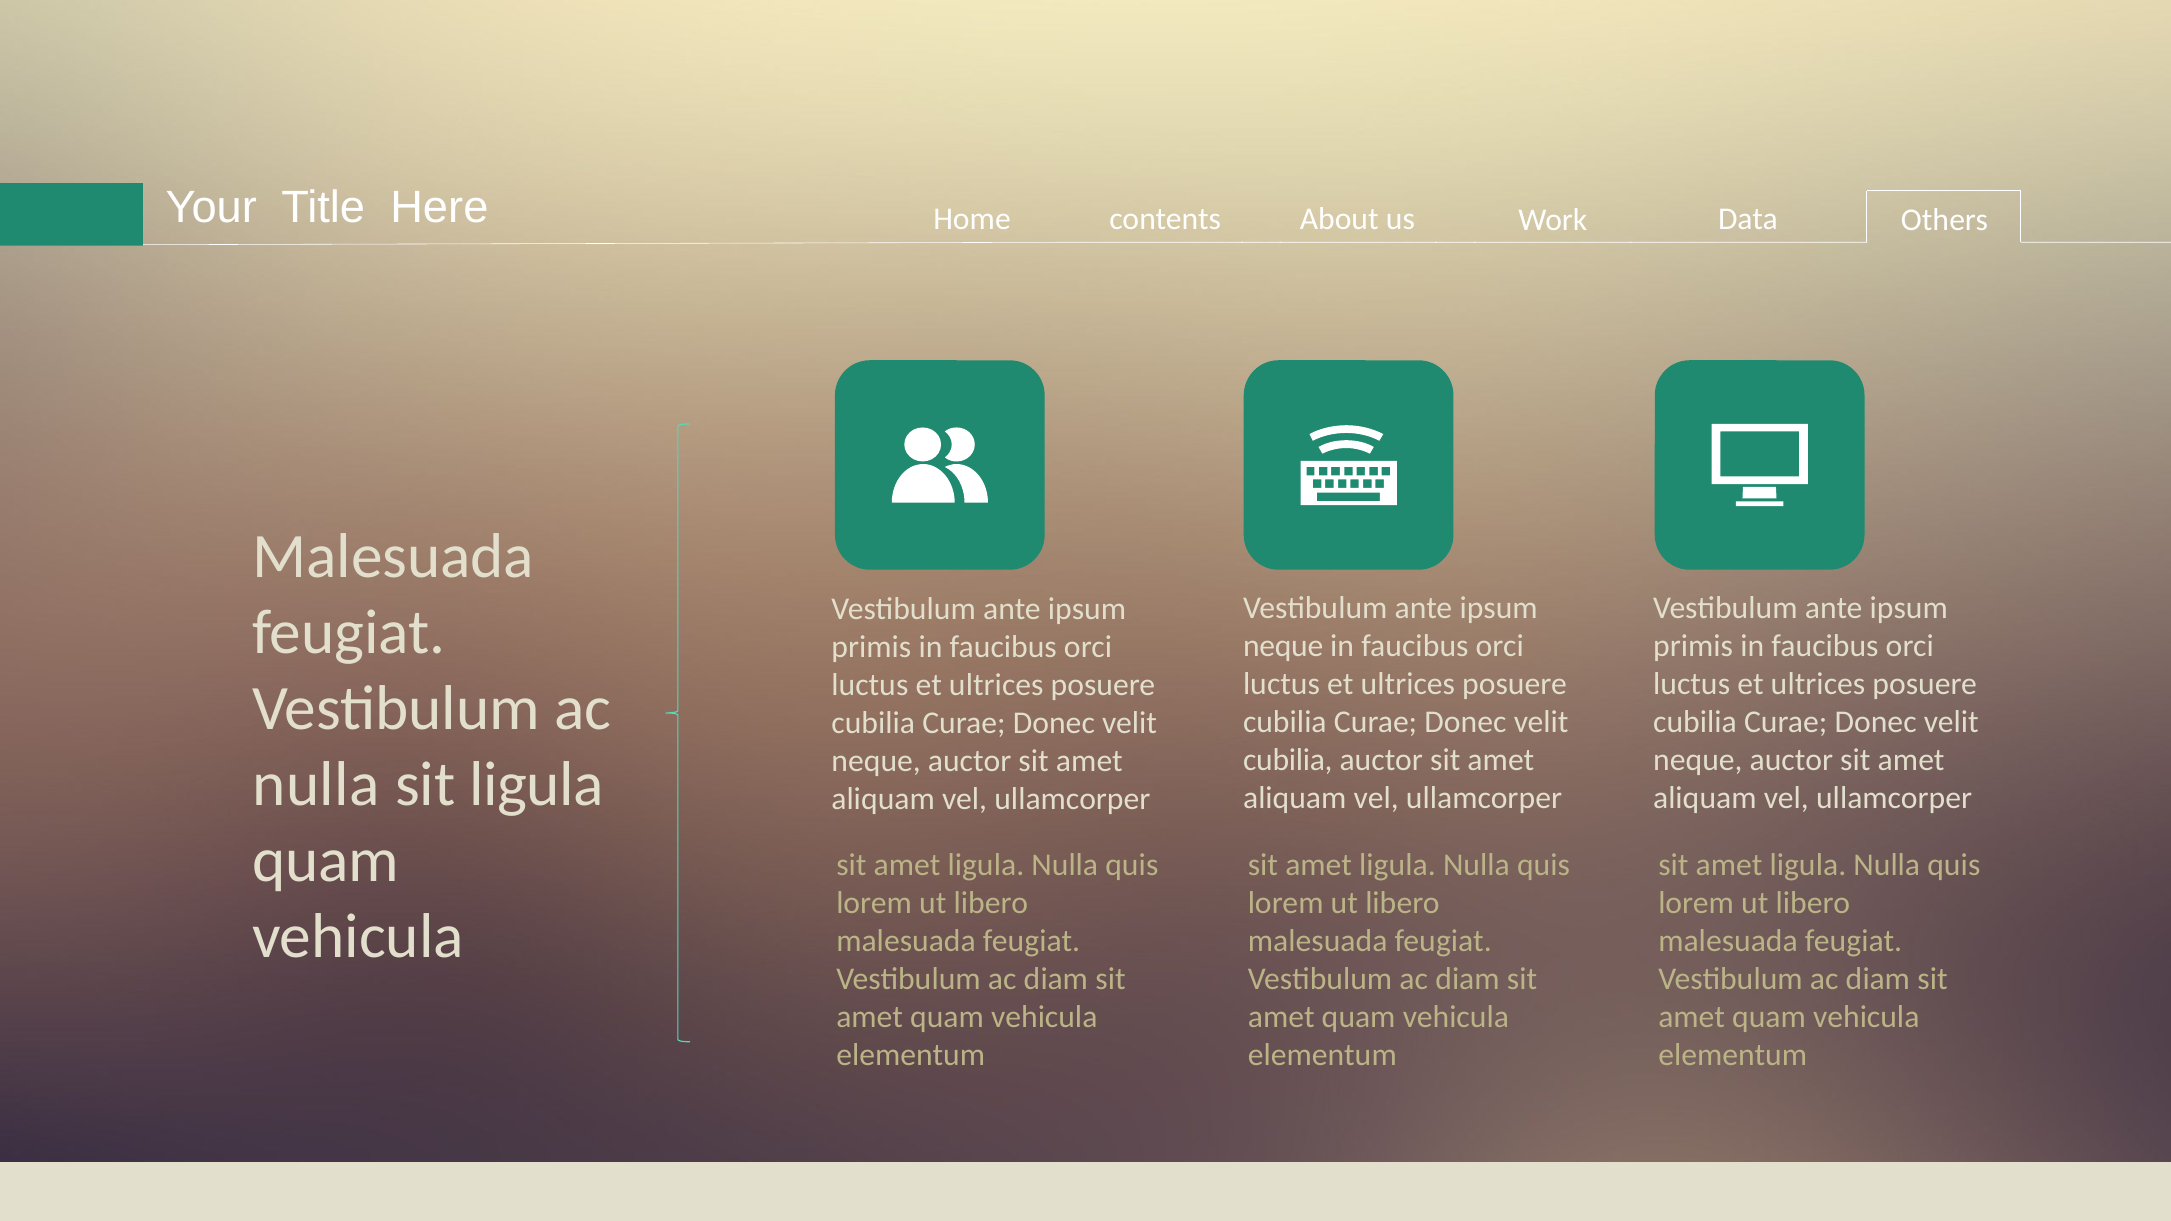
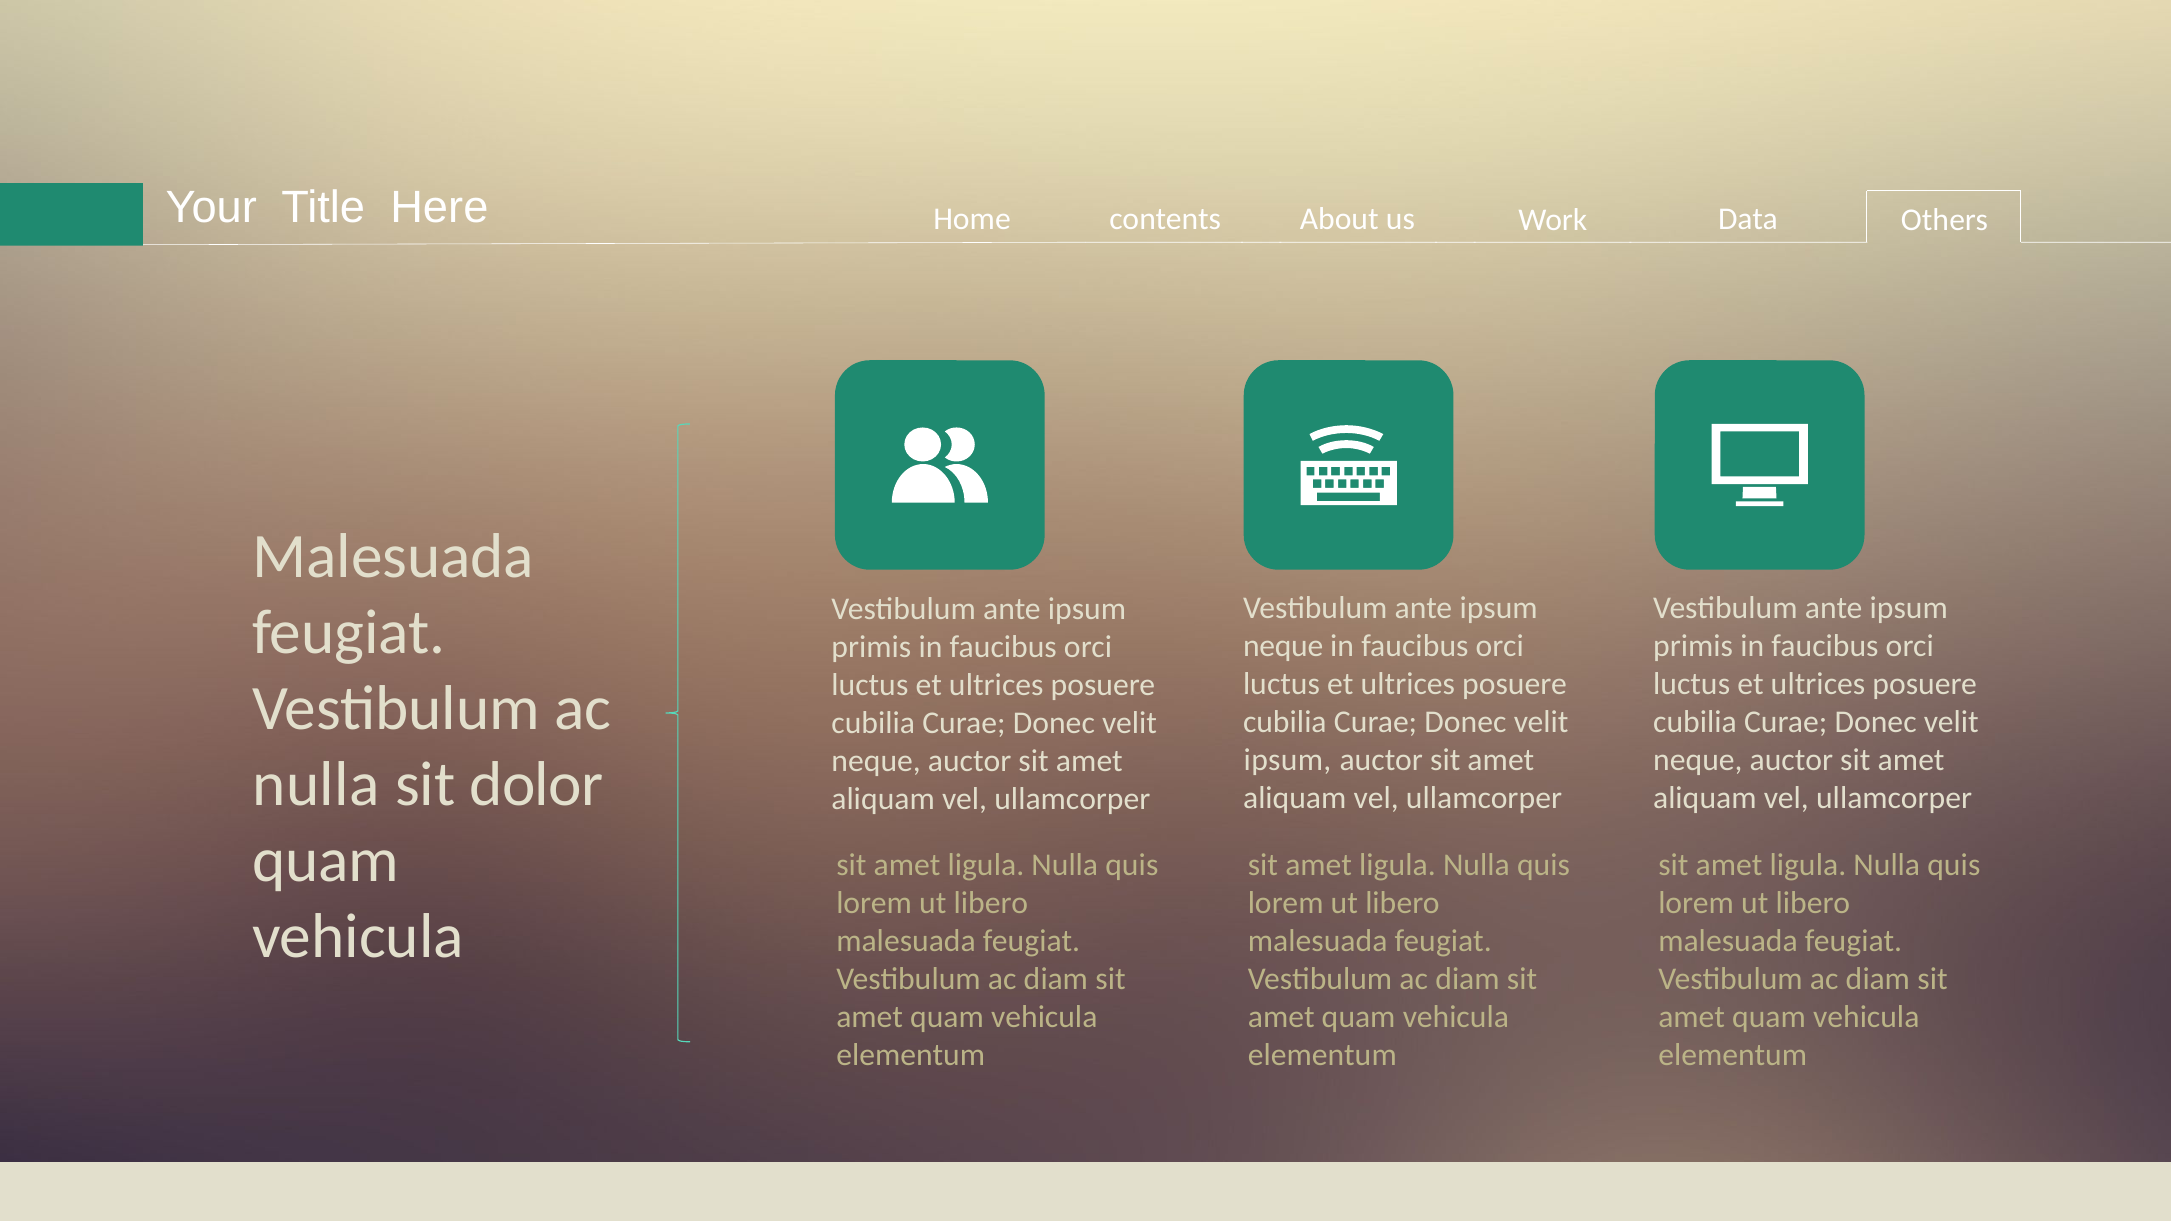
cubilia: cubilia -> ipsum (1288, 760)
sit ligula: ligula -> dolor (536, 785)
